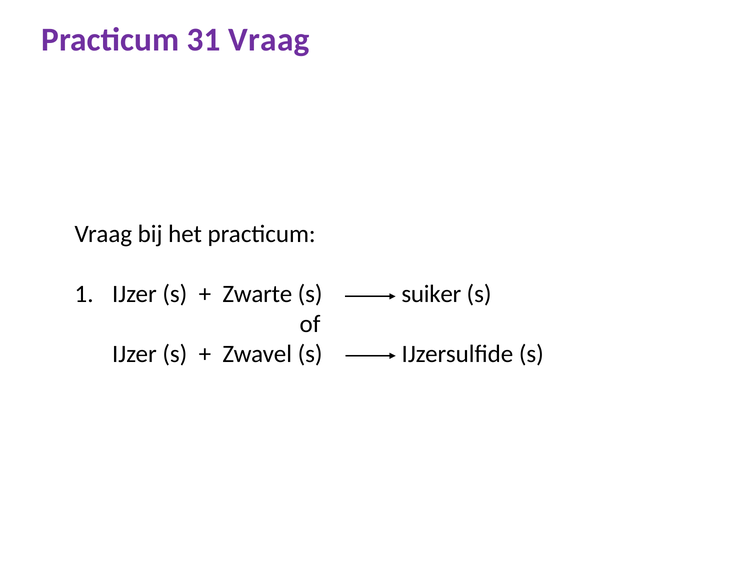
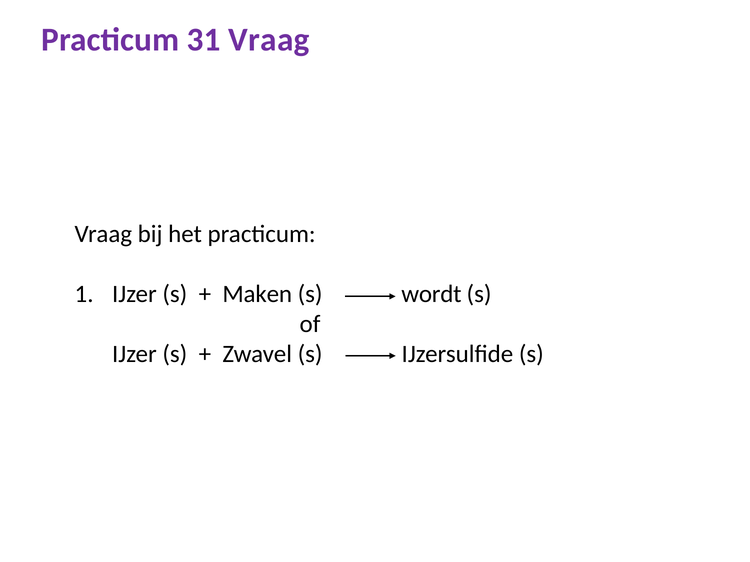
Zwarte: Zwarte -> Maken (257, 294)
suiker: suiker -> wordt (431, 294)
